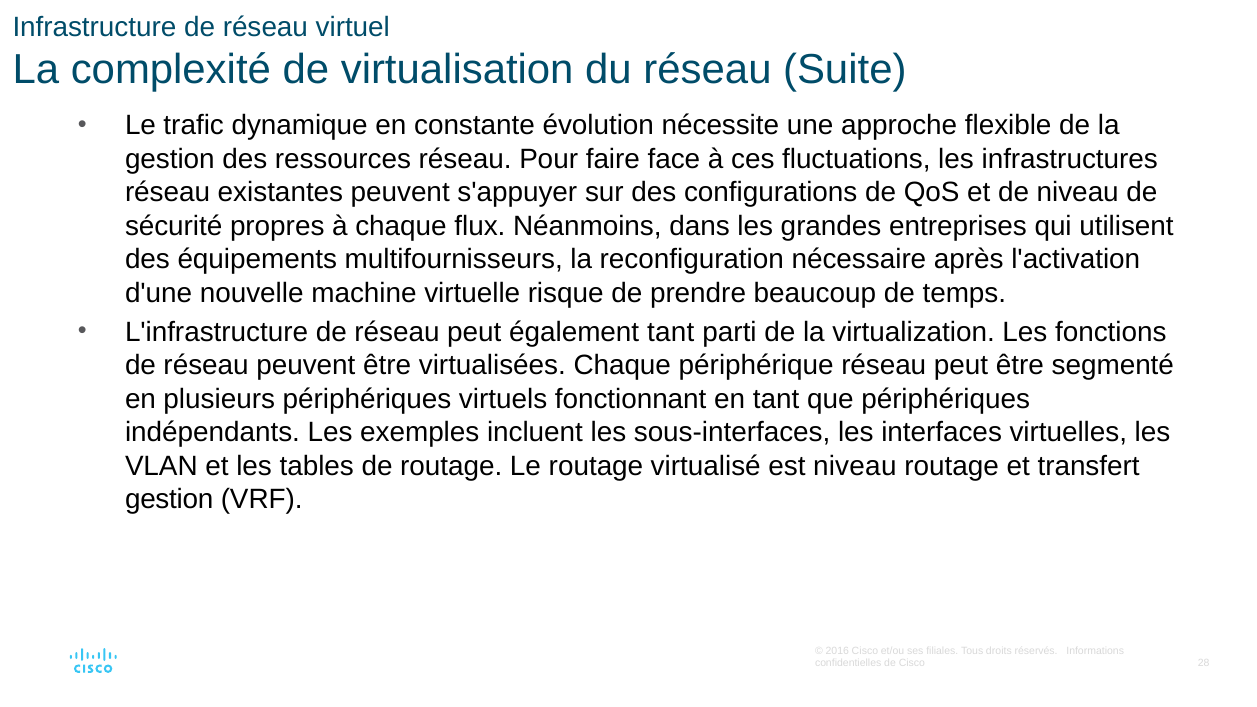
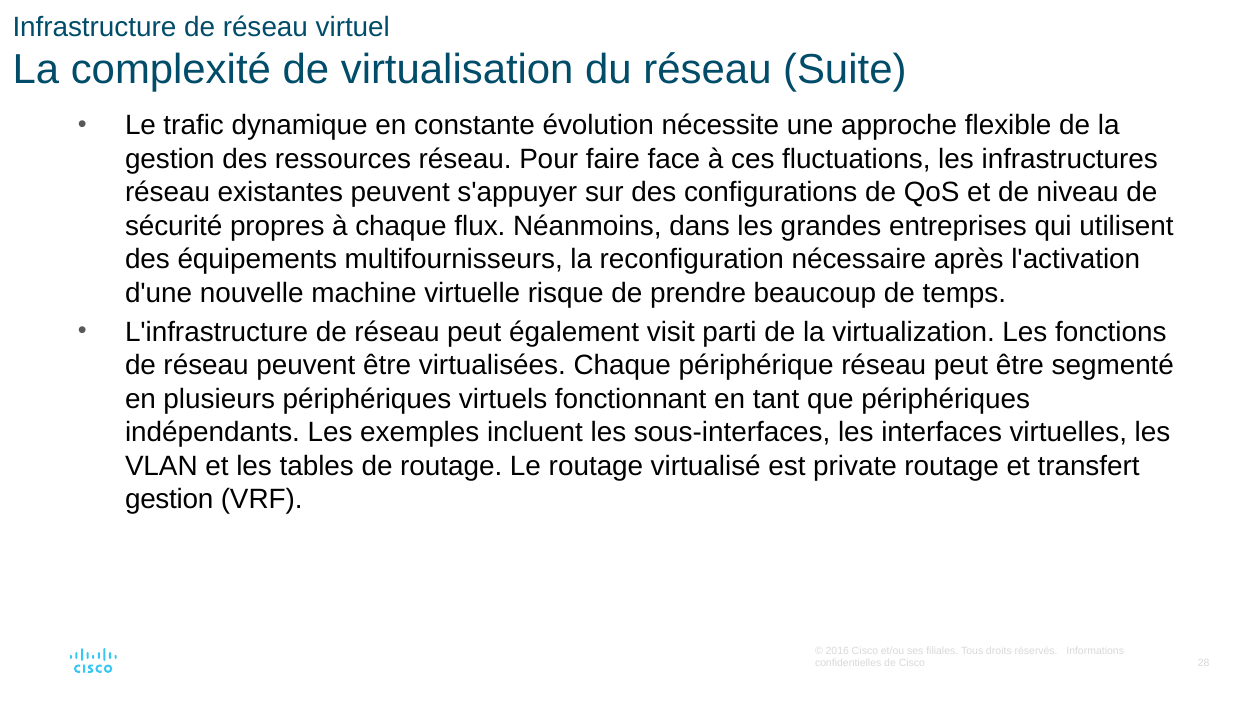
également tant: tant -> visit (671, 332)
est niveau: niveau -> private (855, 466)
